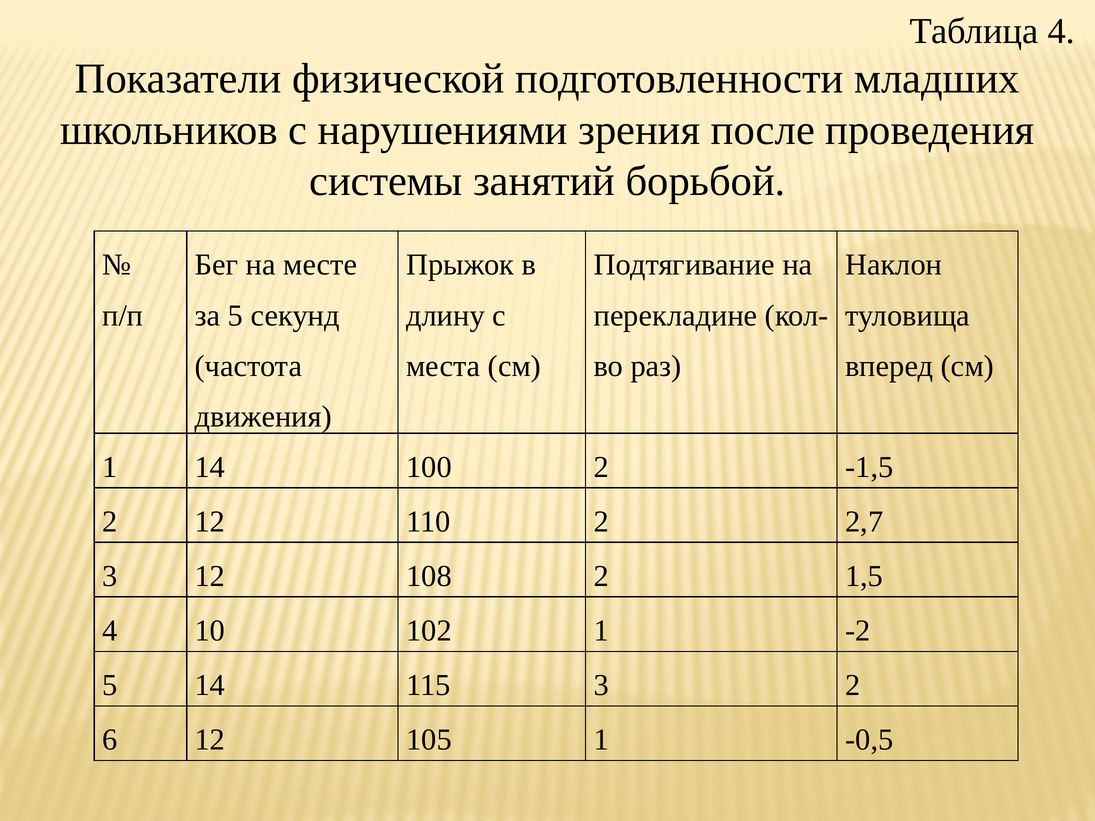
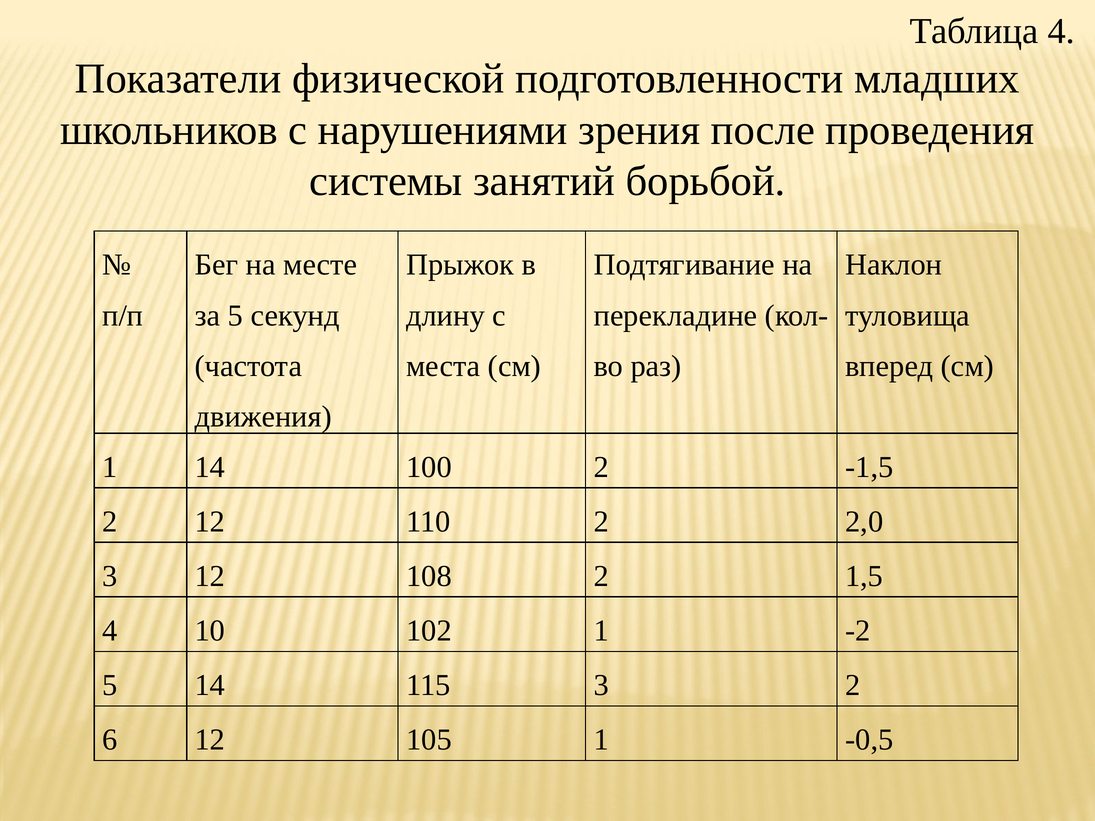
2,7: 2,7 -> 2,0 (864, 522)
